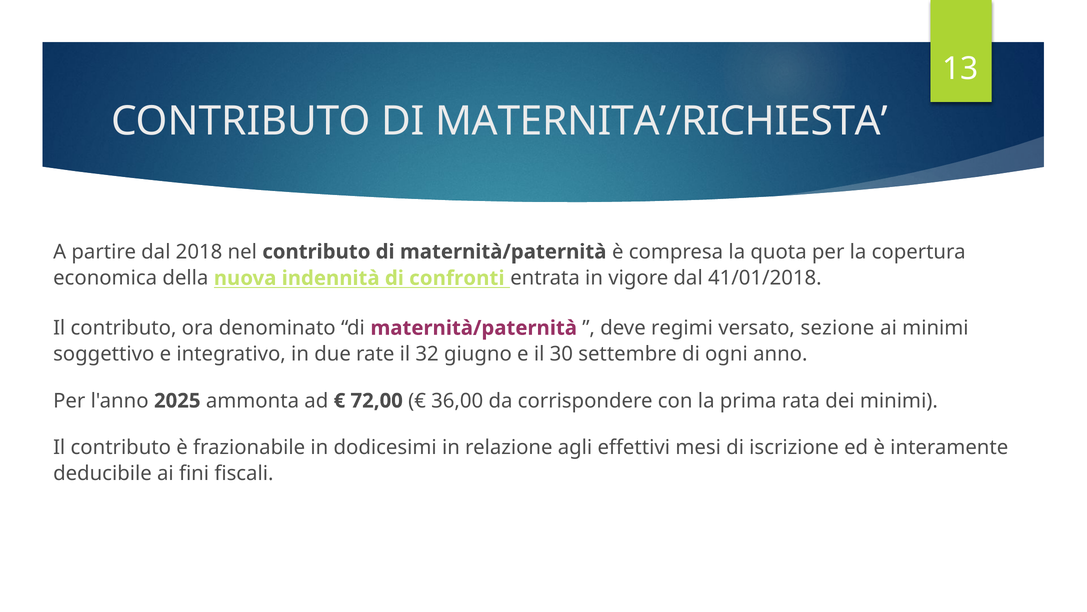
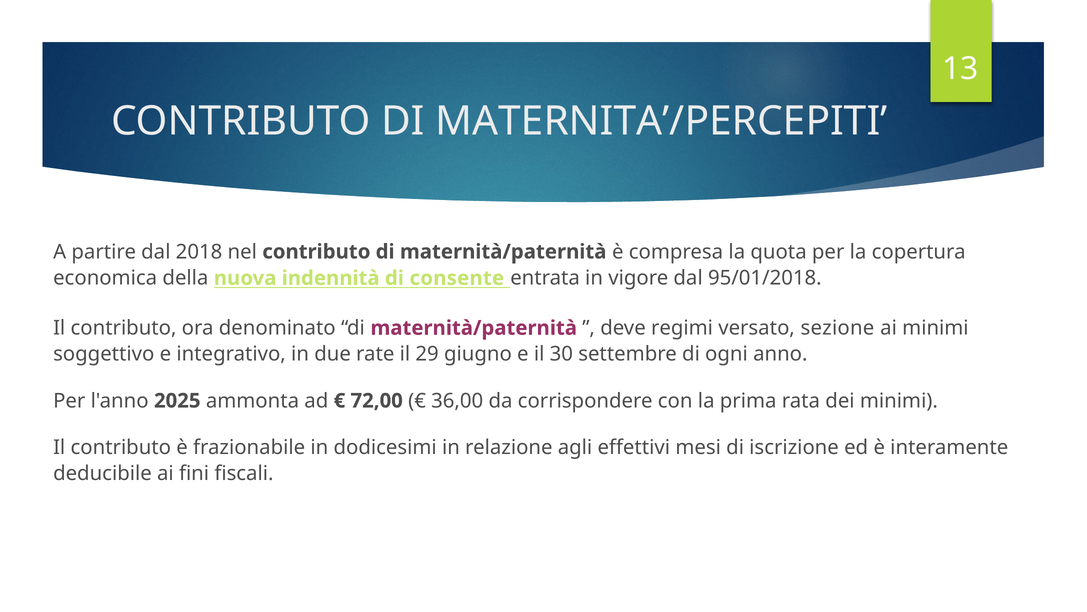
MATERNITA’/RICHIESTA: MATERNITA’/RICHIESTA -> MATERNITA’/PERCEPITI (661, 121)
confronti: confronti -> consente (457, 278)
41/01/2018: 41/01/2018 -> 95/01/2018 (765, 278)
32: 32 -> 29 (427, 354)
